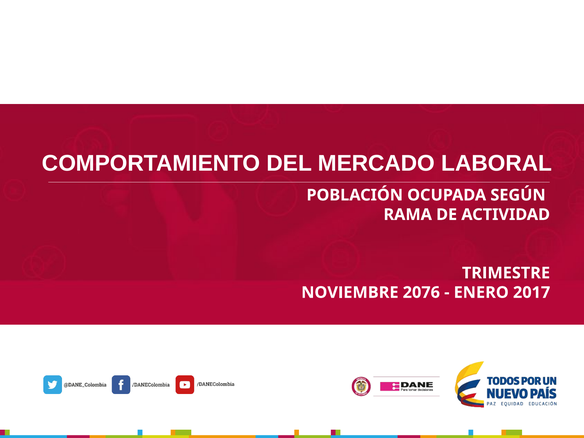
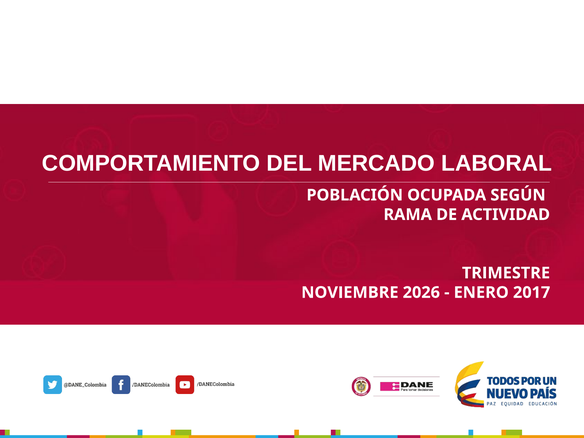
2076: 2076 -> 2026 (421, 292)
